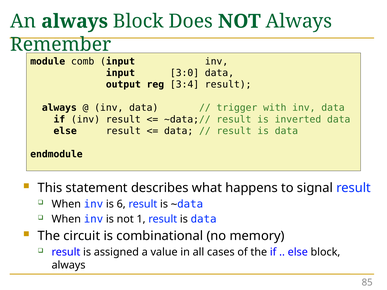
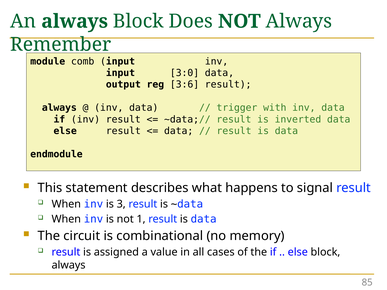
3:4: 3:4 -> 3:6 (185, 85)
6: 6 -> 3 (121, 204)
